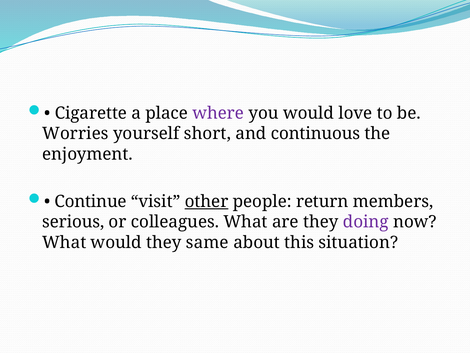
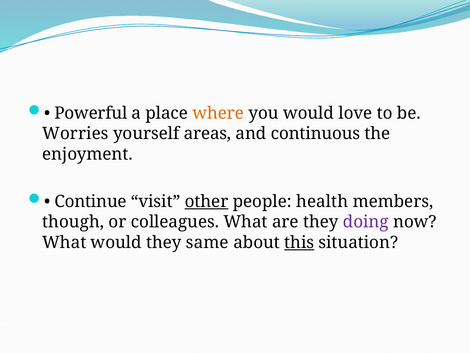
Cigarette: Cigarette -> Powerful (91, 113)
where colour: purple -> orange (218, 113)
short: short -> areas (208, 134)
return: return -> health (322, 201)
serious: serious -> though (73, 222)
this underline: none -> present (299, 242)
